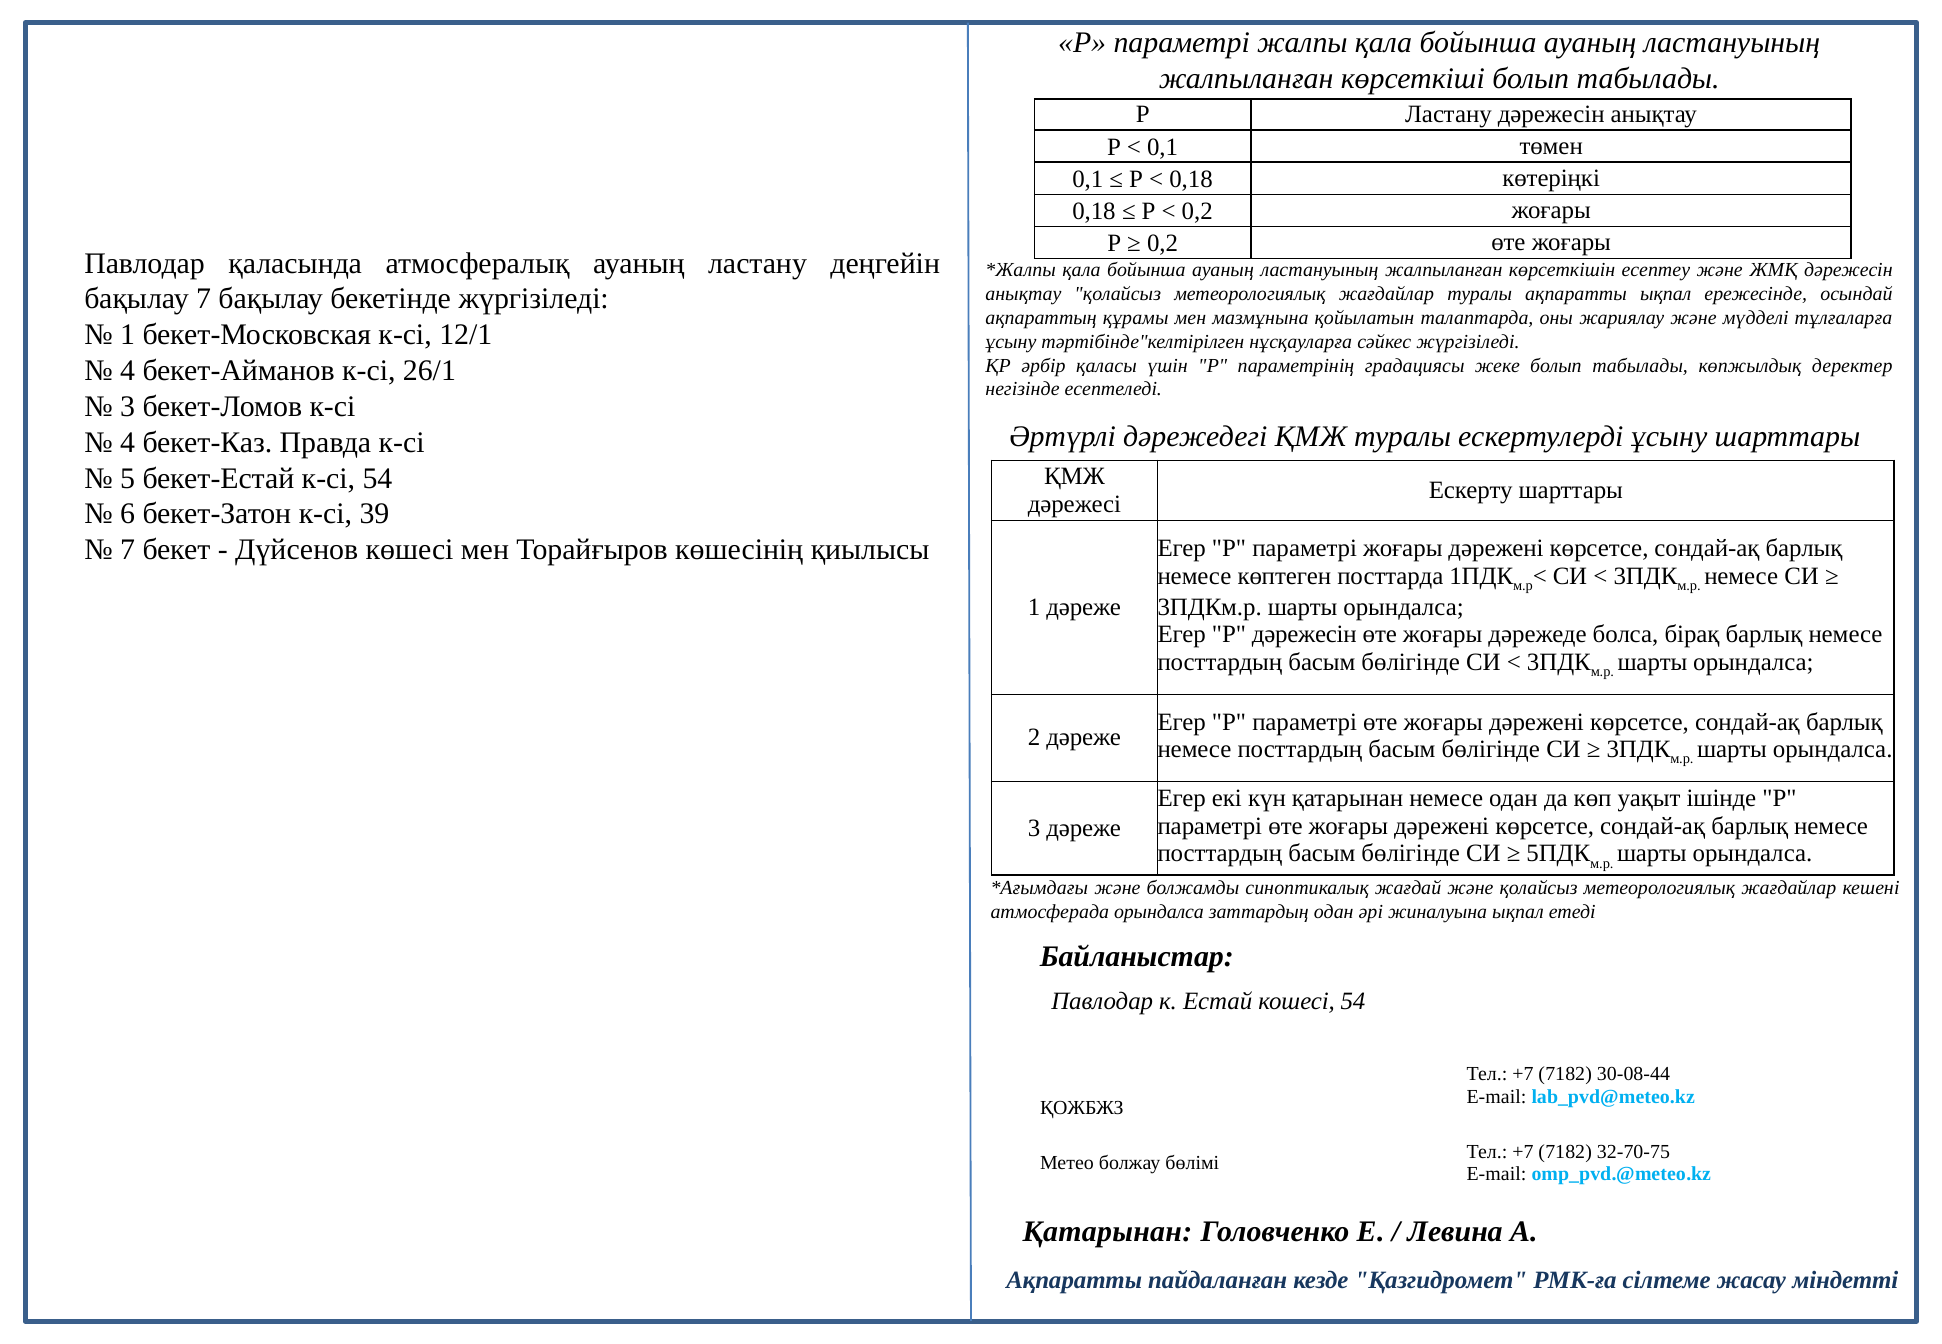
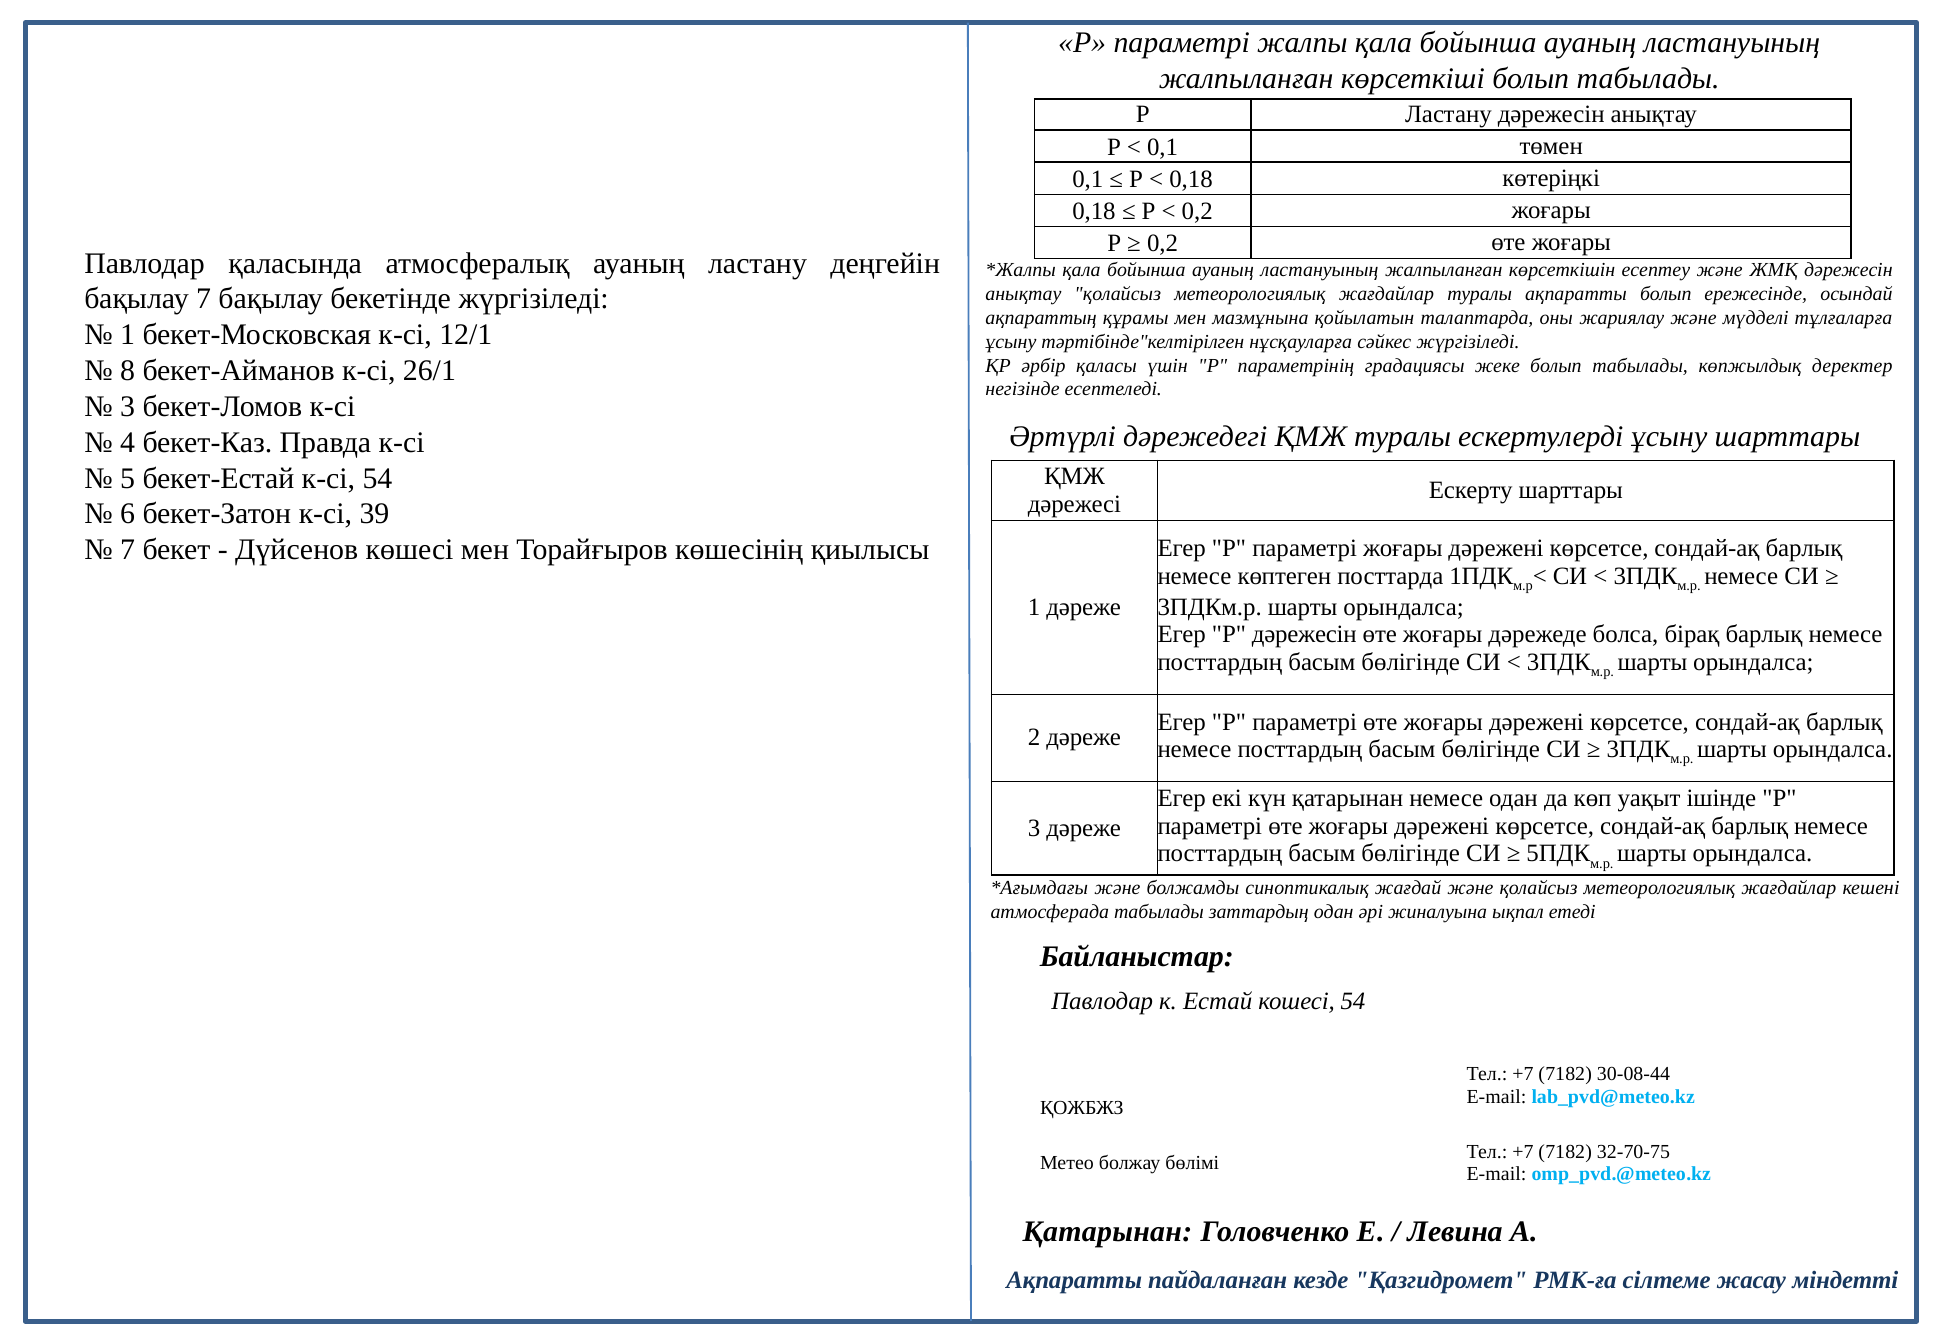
ақпаратты ықпал: ықпал -> болып (1666, 294)
4: 4 -> 8 (128, 371)
атмосферада орындалса: орындалса -> табылады (1159, 912)
